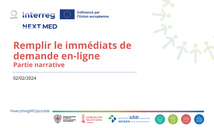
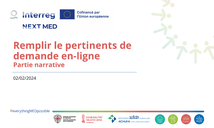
immédiats: immédiats -> pertinents (91, 45)
